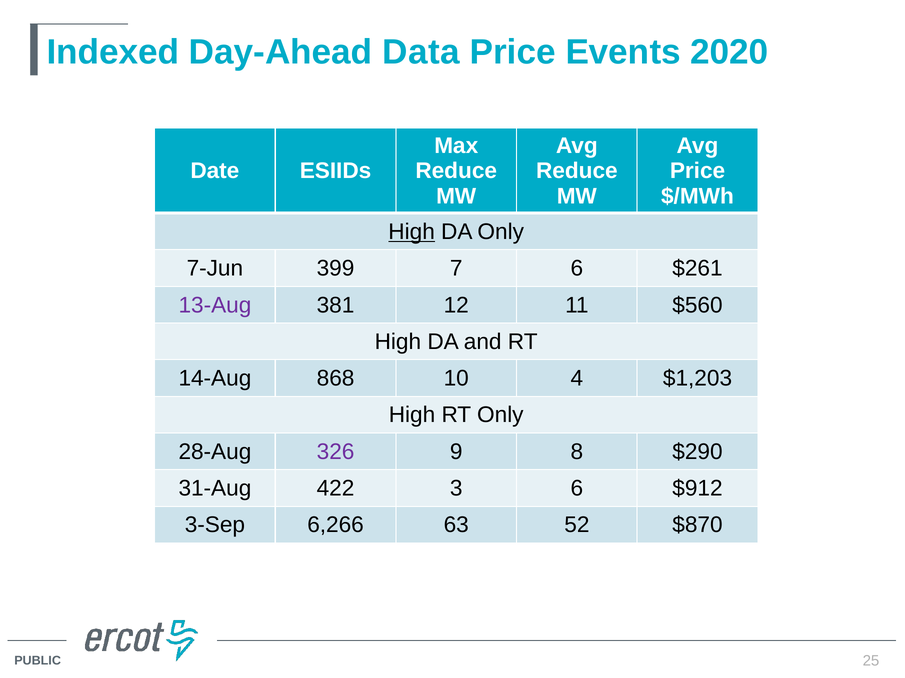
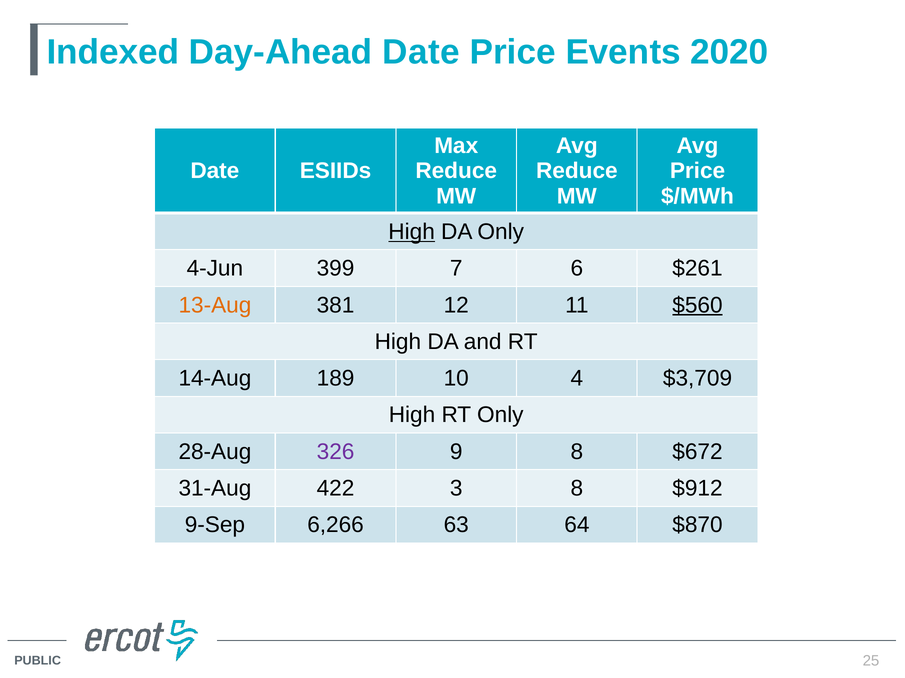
Day-Ahead Data: Data -> Date (421, 52)
7-Jun: 7-Jun -> 4-Jun (215, 269)
13-Aug colour: purple -> orange (215, 305)
$560 underline: none -> present (698, 305)
868: 868 -> 189 (336, 379)
$1,203: $1,203 -> $3,709 (698, 379)
$290: $290 -> $672 (698, 452)
3 6: 6 -> 8 (577, 489)
3-Sep: 3-Sep -> 9-Sep (215, 526)
52: 52 -> 64 (577, 526)
